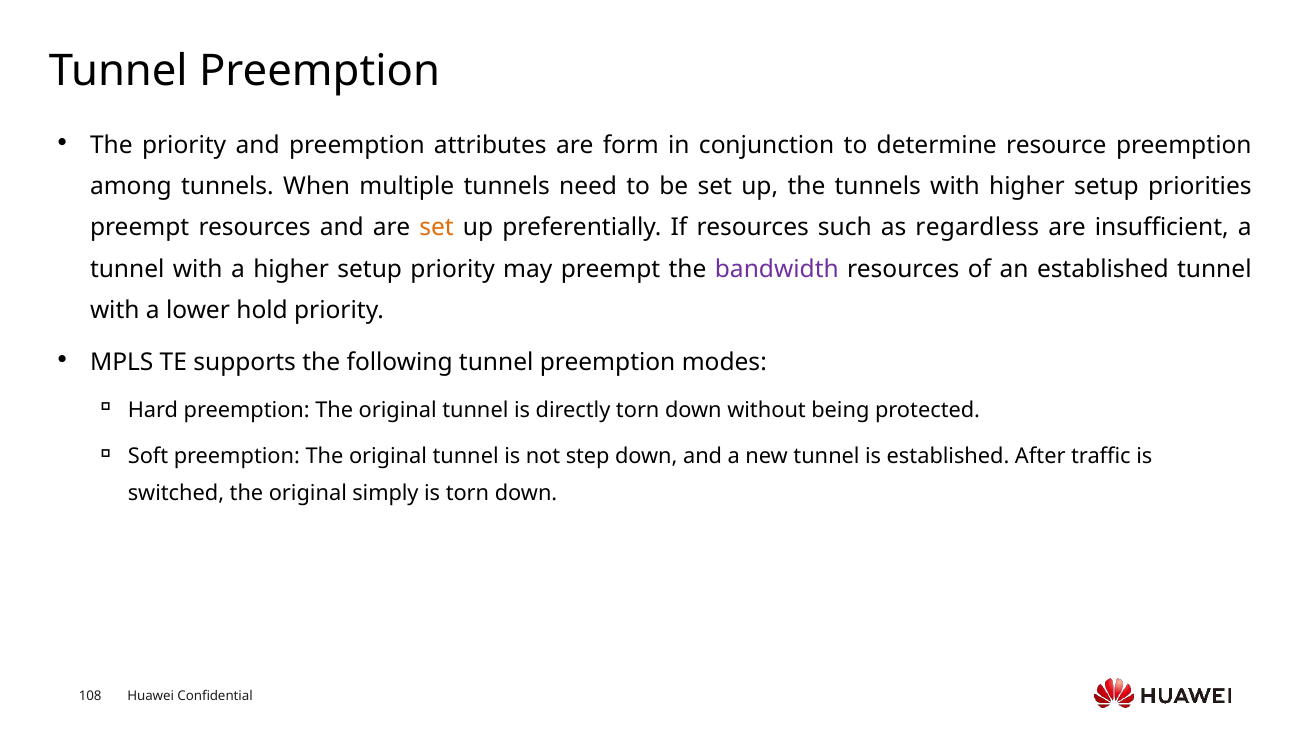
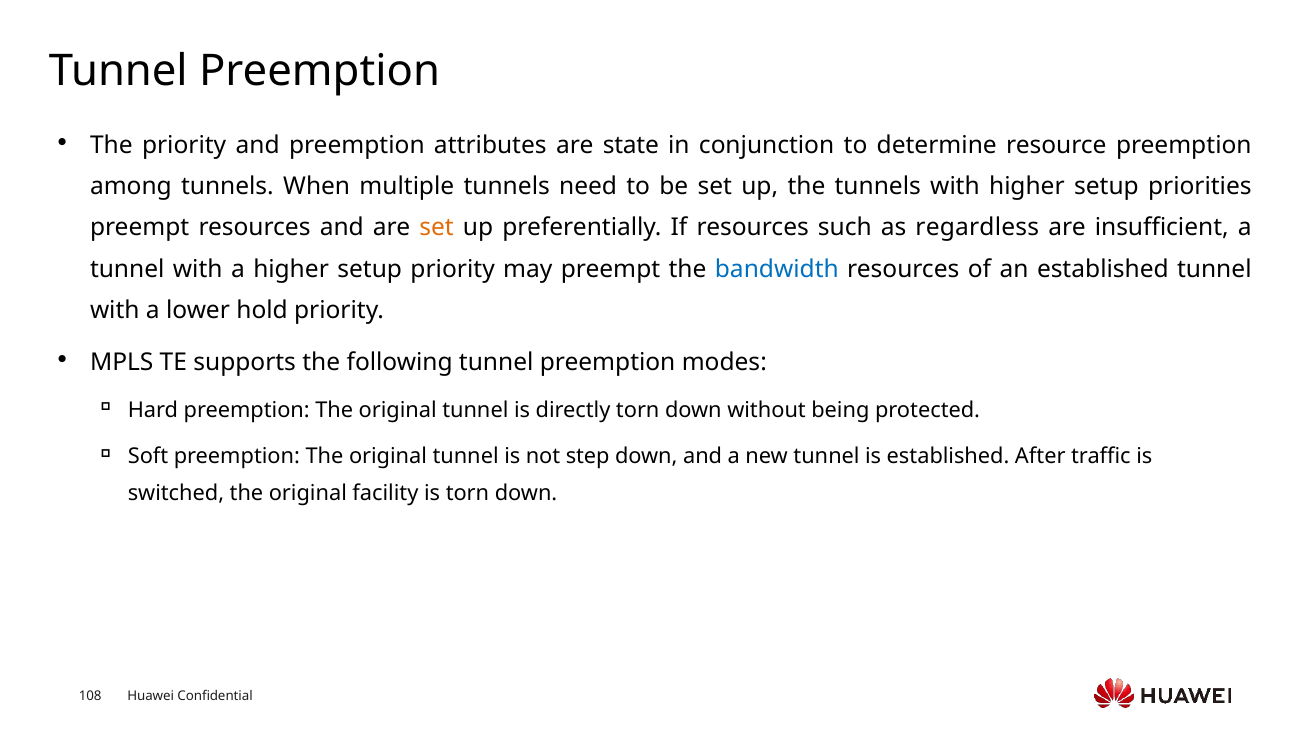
form: form -> state (631, 146)
bandwidth colour: purple -> blue (777, 269)
simply: simply -> facility (385, 493)
